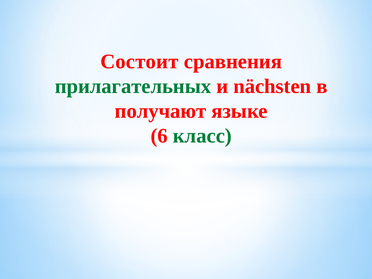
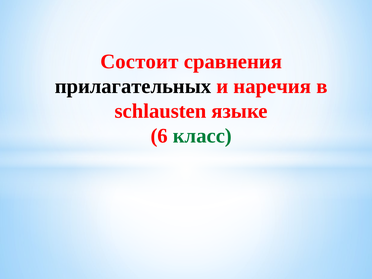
прилагательных colour: green -> black (133, 86)
nächsten: nächsten -> наречия (272, 86)
получают: получают -> schlausten (160, 111)
